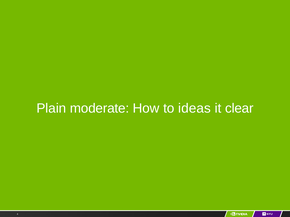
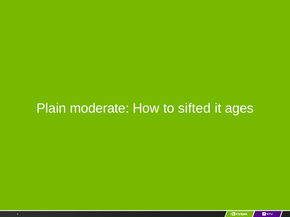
ideas: ideas -> sifted (194, 108)
clear: clear -> ages (239, 108)
